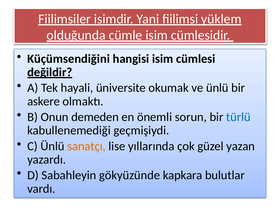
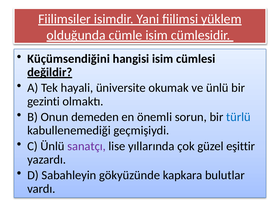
askere: askere -> gezinti (44, 101)
sanatçı colour: orange -> purple (87, 146)
yazan: yazan -> eşittir (241, 146)
